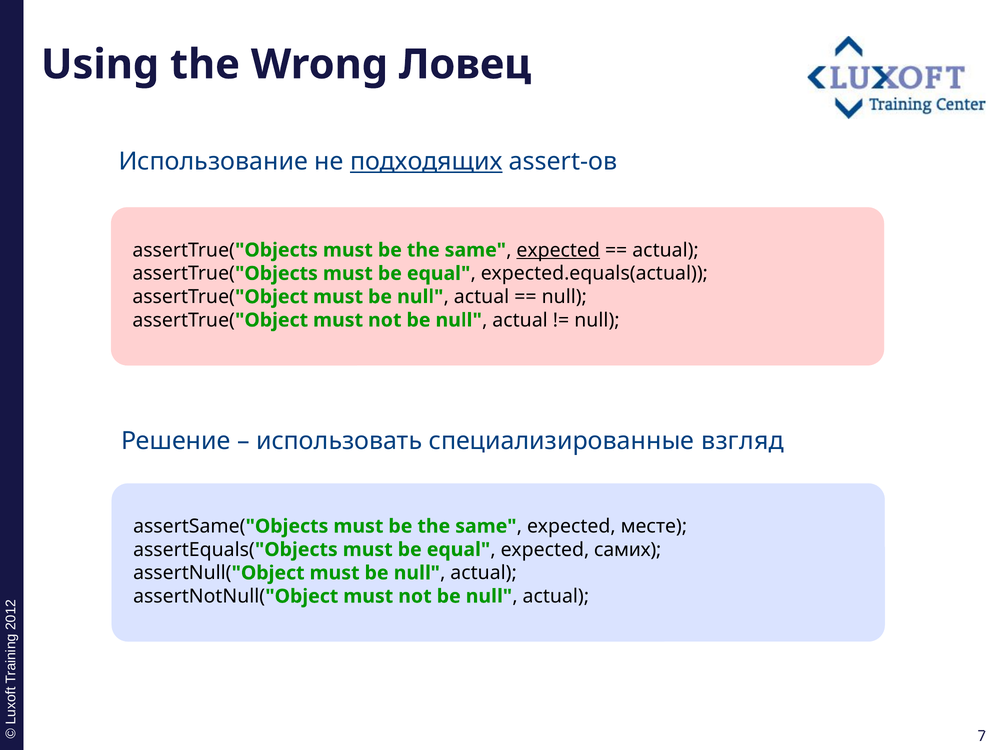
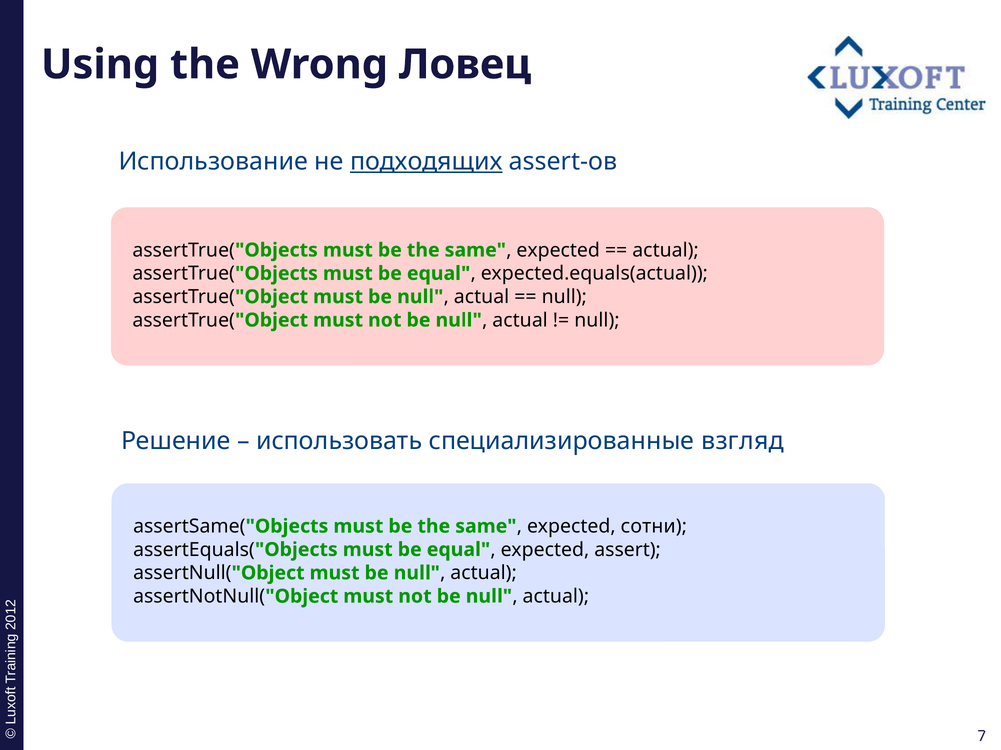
expected underline: present -> none (558, 250)
месте: месте -> сотни (654, 527)
самих: самих -> assert (628, 550)
